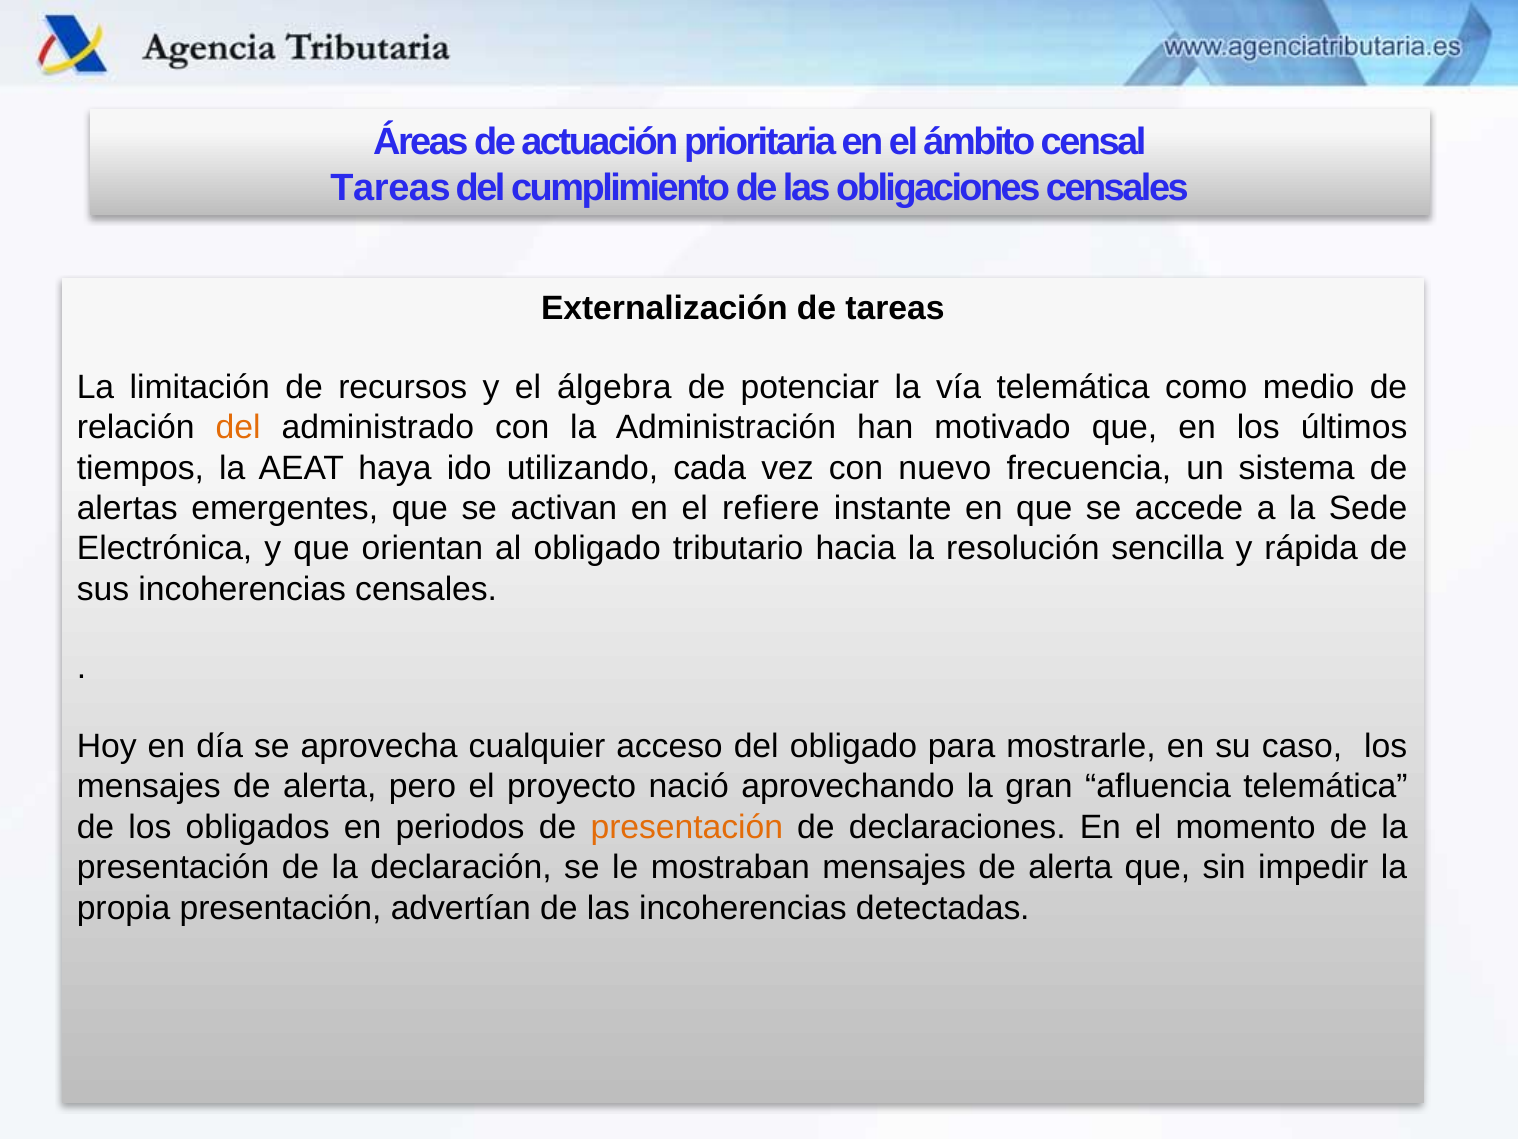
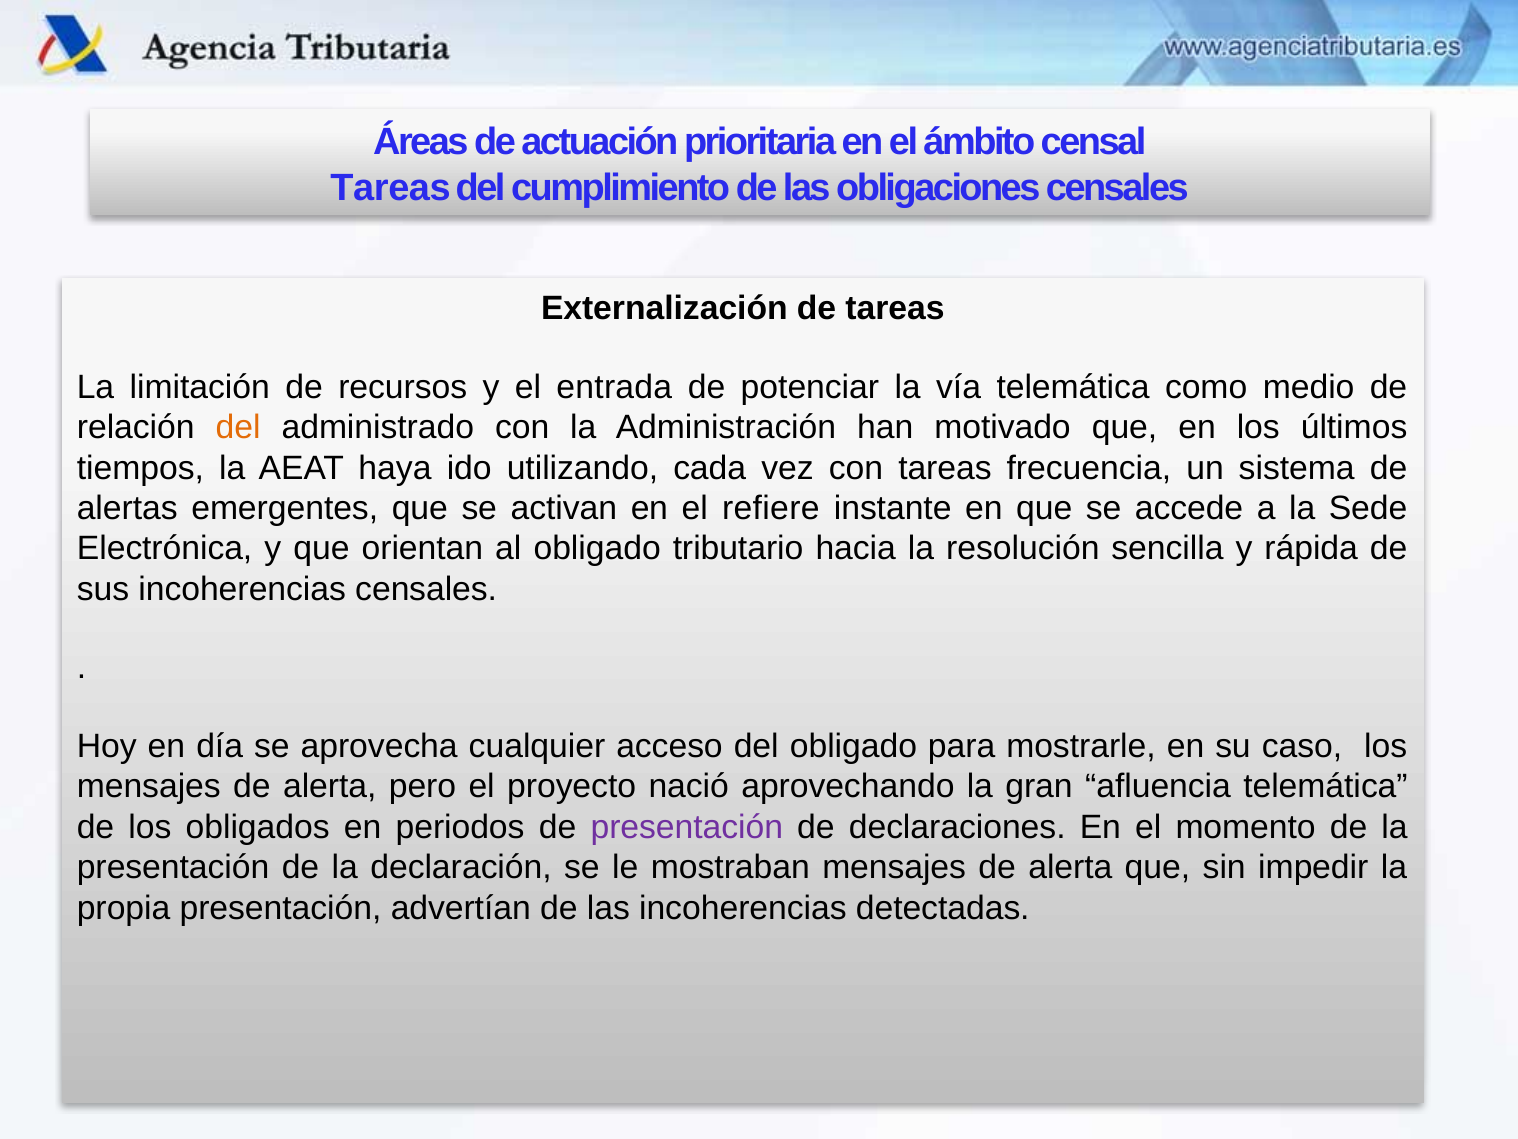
álgebra: álgebra -> entrada (614, 387)
con nuevo: nuevo -> tareas (945, 468)
presentación colour: orange -> purple (687, 827)
